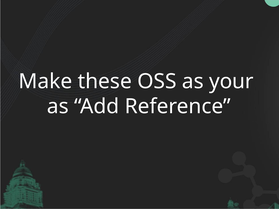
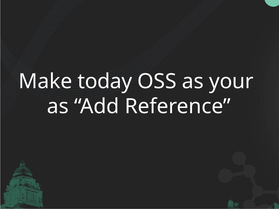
these: these -> today (105, 82)
